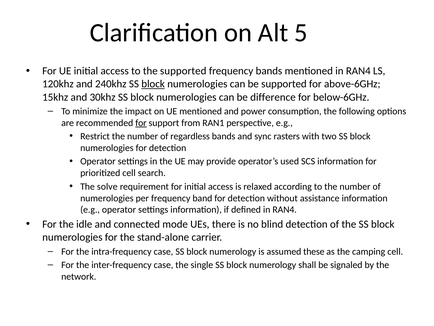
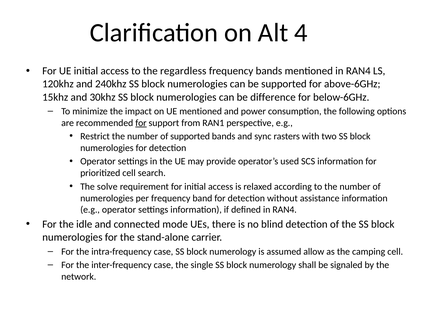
5: 5 -> 4 (301, 33)
the supported: supported -> regardless (183, 71)
block underline: present -> none (153, 84)
of regardless: regardless -> supported (190, 136)
these: these -> allow (314, 251)
